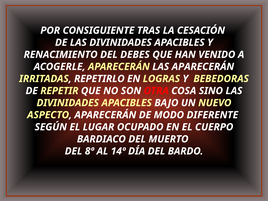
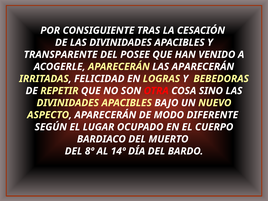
RENACIMIENTO: RENACIMIENTO -> TRANSPARENTE (61, 55)
DEBES: DEBES -> POSEE (135, 55)
REPETIRLO: REPETIRLO -> FELICIDAD (99, 79)
